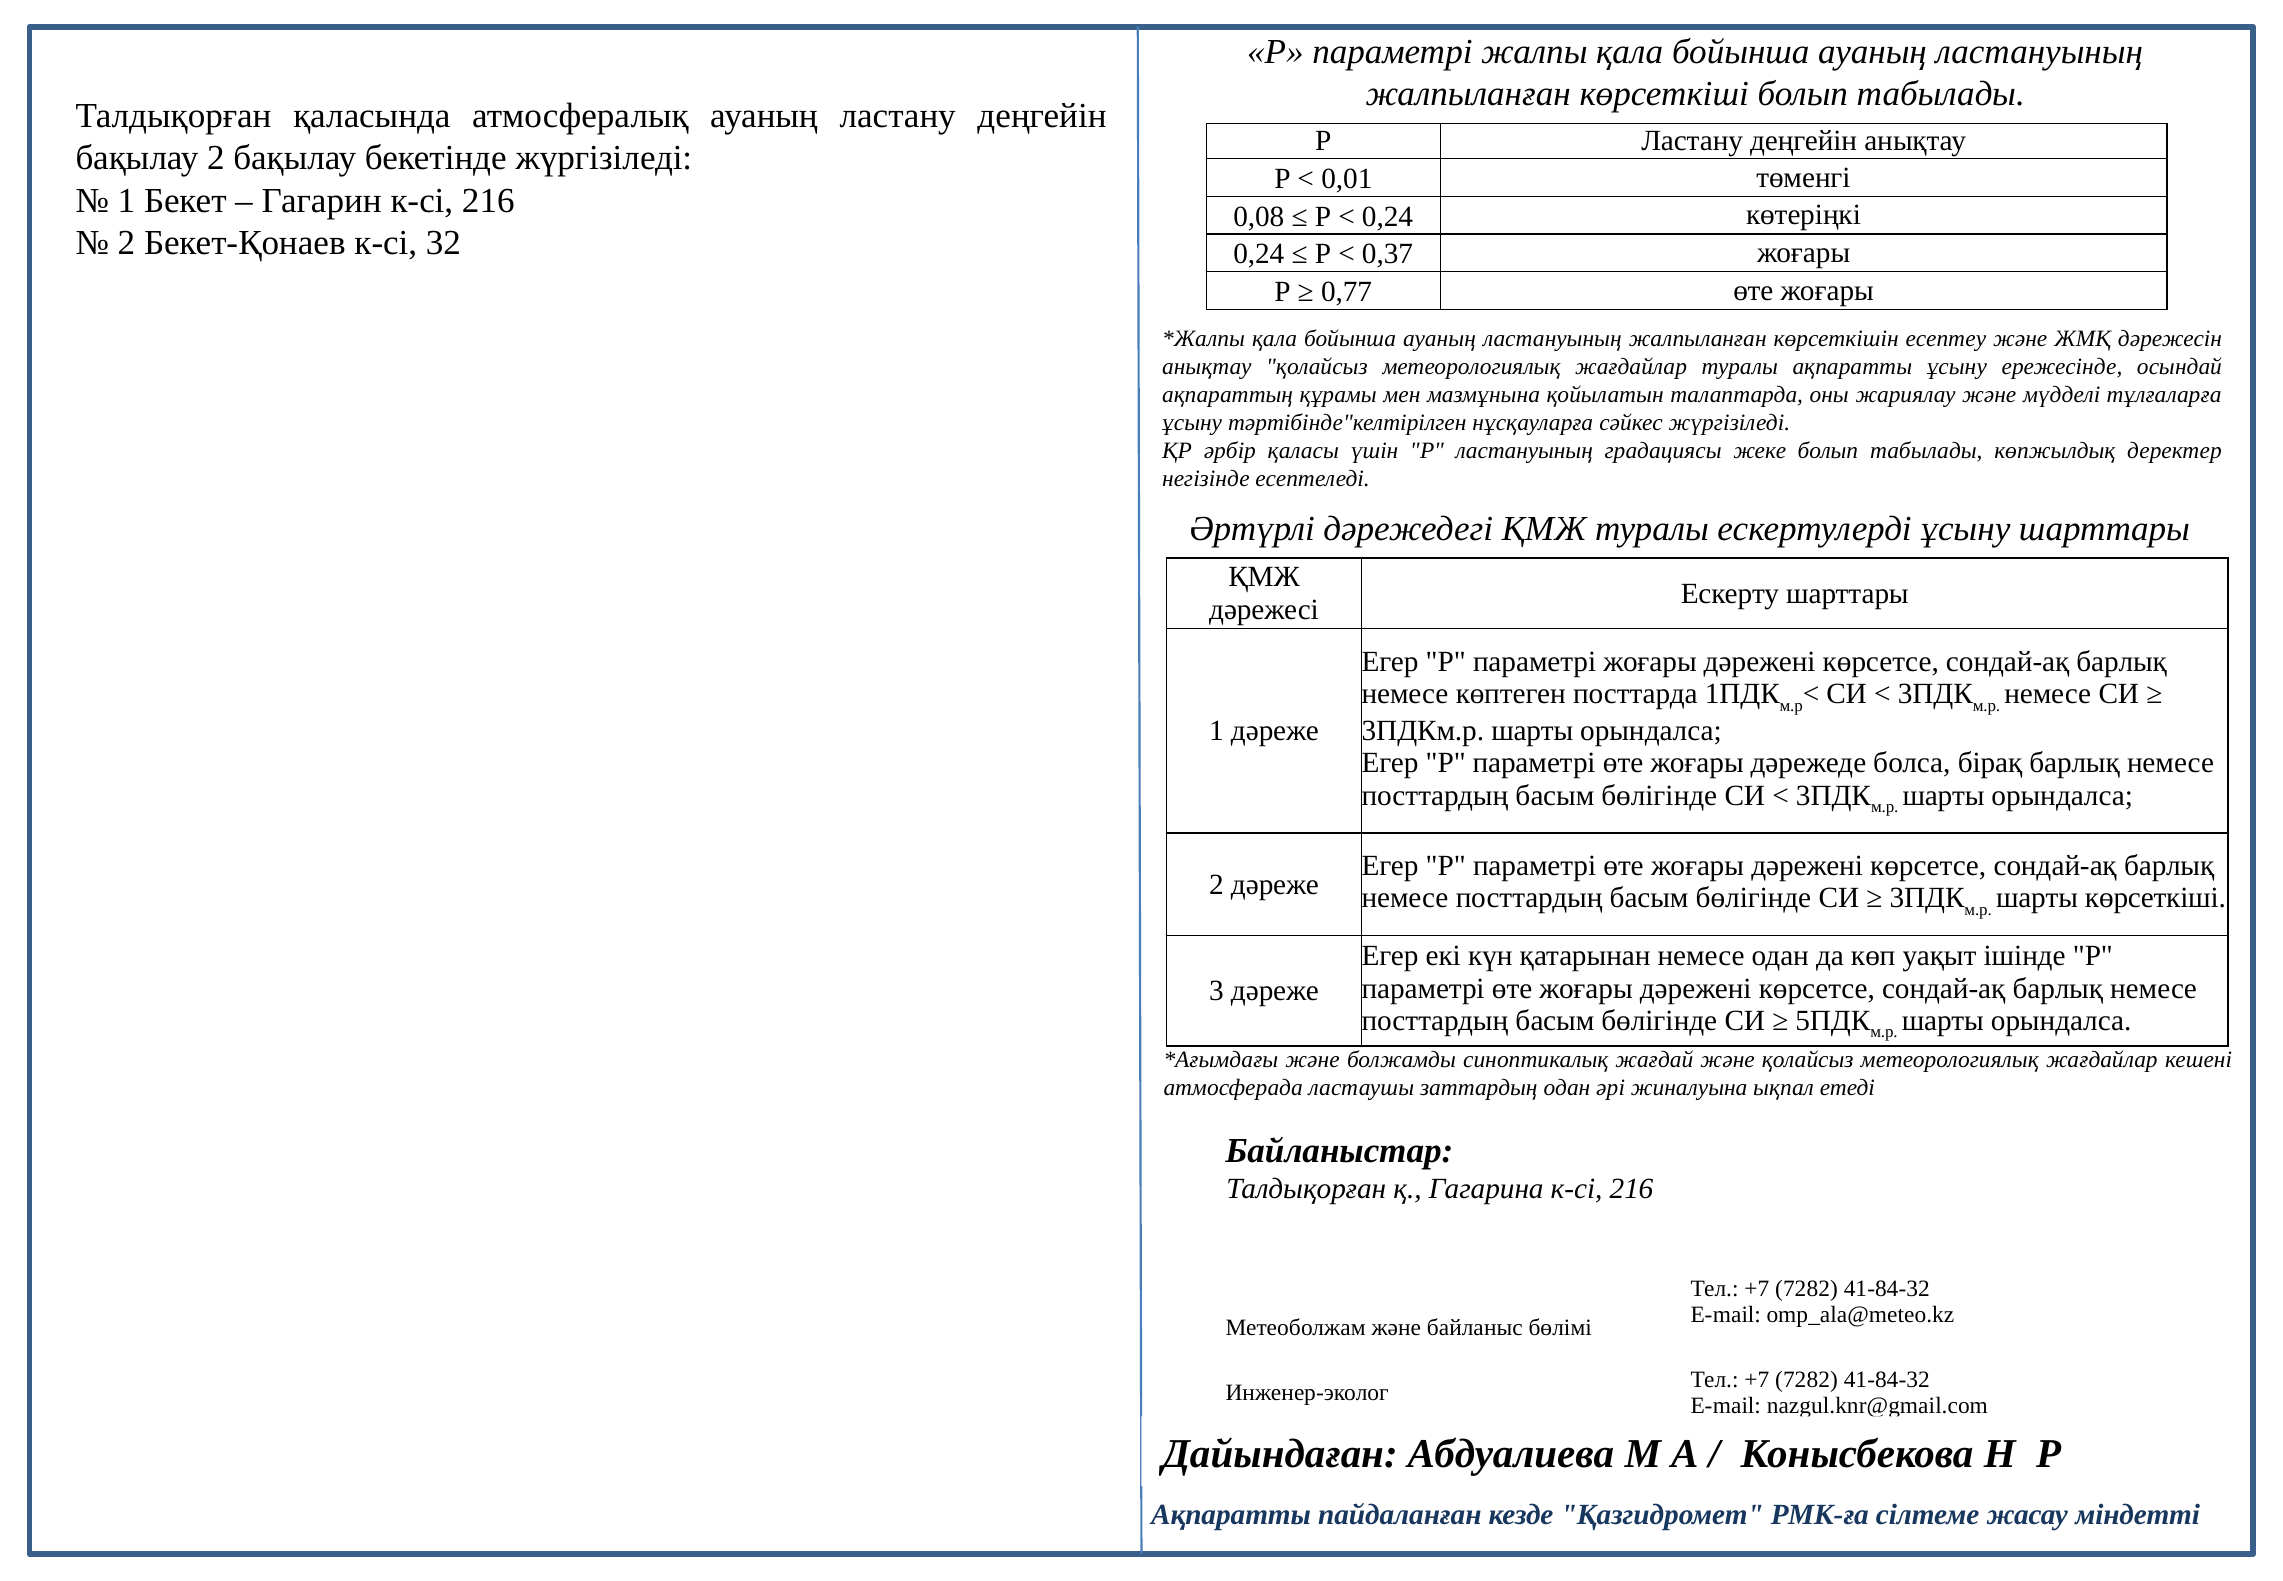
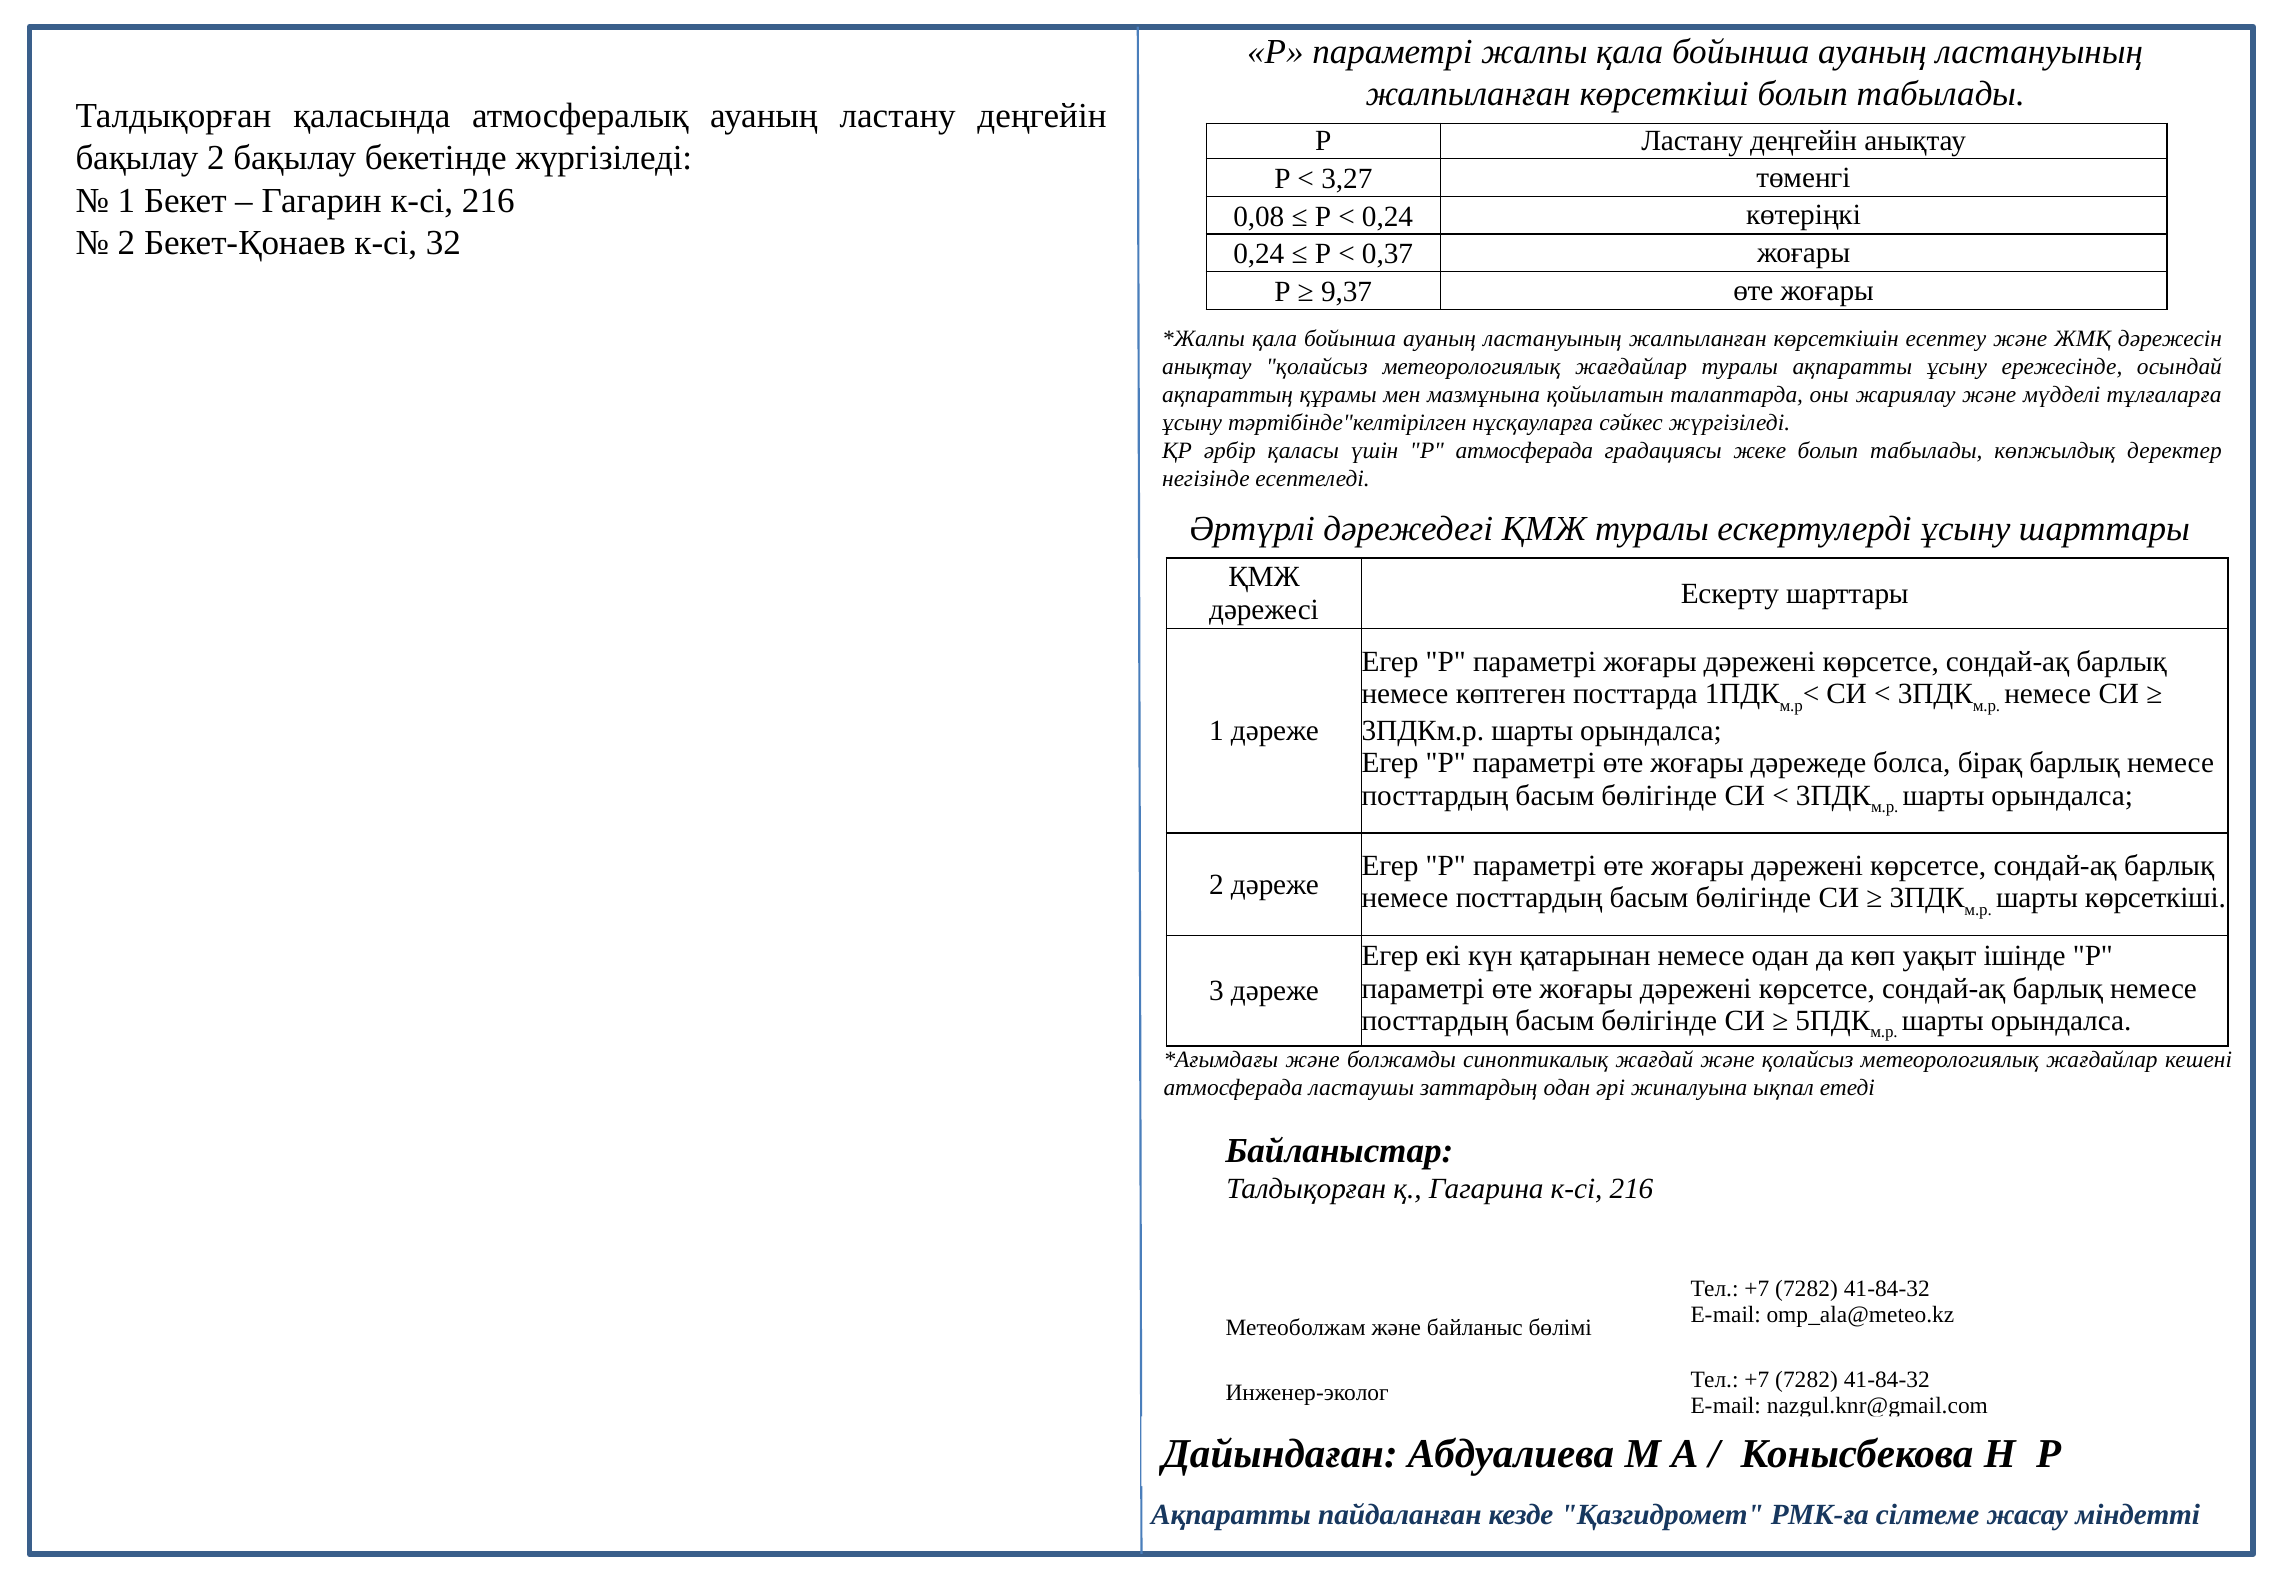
0,01: 0,01 -> 3,27 (1347, 179)
0,77: 0,77 -> 9,37 (1347, 292)
Р ластануының: ластануының -> атмосферада (1524, 451)
